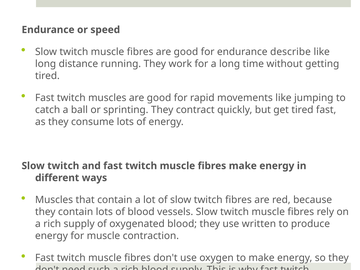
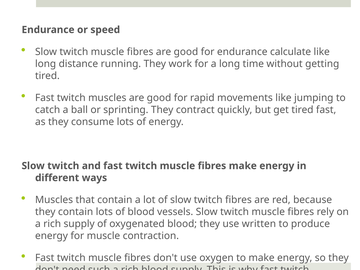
describe: describe -> calculate (291, 52)
